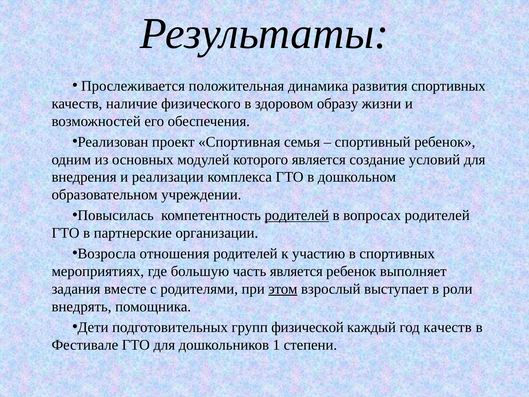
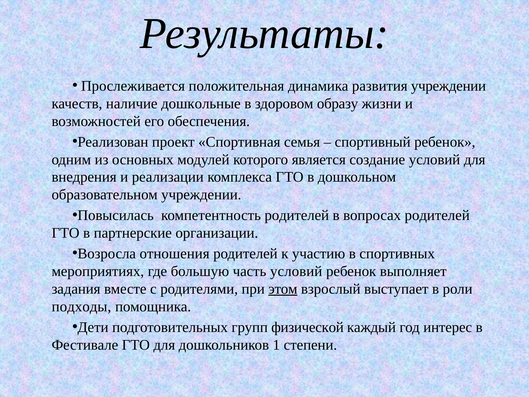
развития спортивных: спортивных -> учреждении (448, 86)
физического: физического -> дошкольные (201, 104)
родителей underline: present -> none (297, 215)
часть является: является -> условий (296, 271)
внедрять: внедрять -> подходы (81, 306)
год качеств: качеств -> интерес (448, 327)
